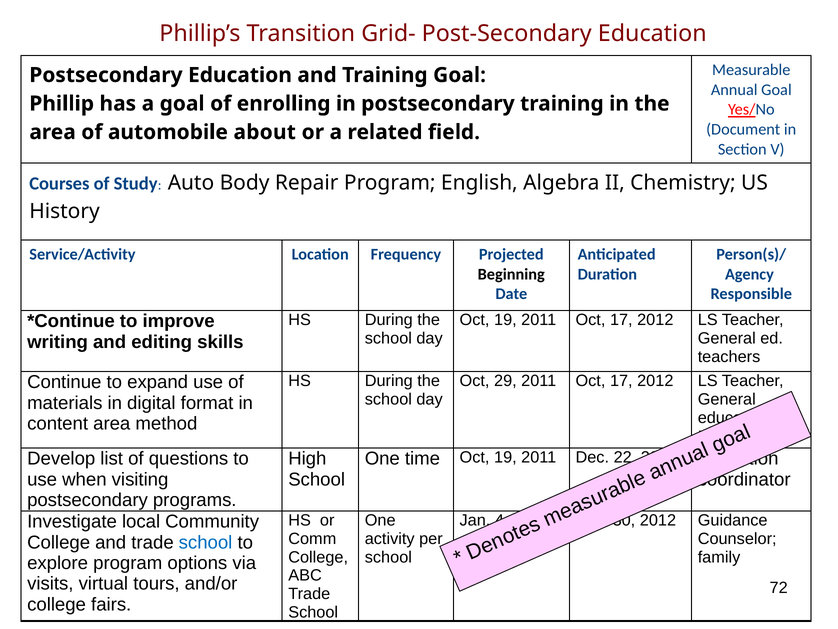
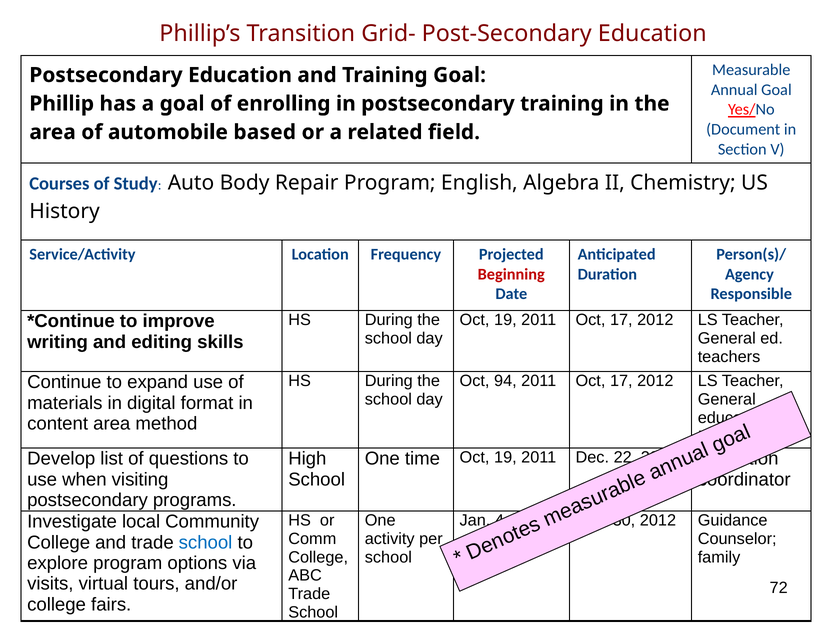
about: about -> based (265, 132)
Beginning colour: black -> red (511, 274)
29: 29 -> 94 (505, 381)
